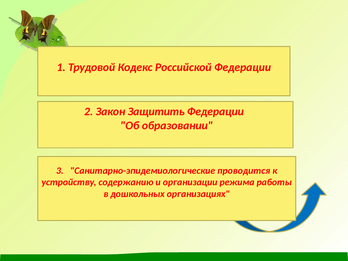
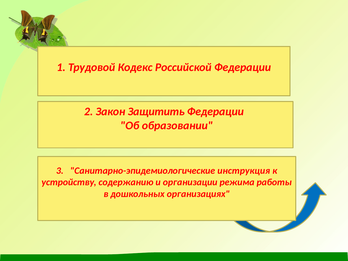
проводится: проводится -> инструкция (244, 171)
